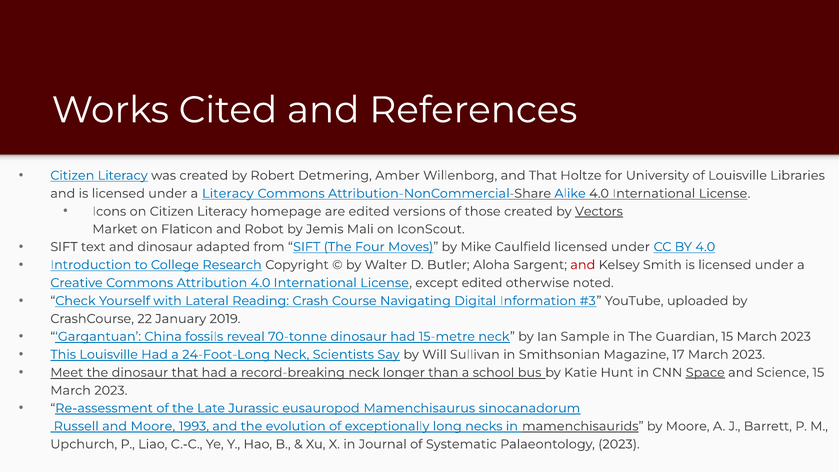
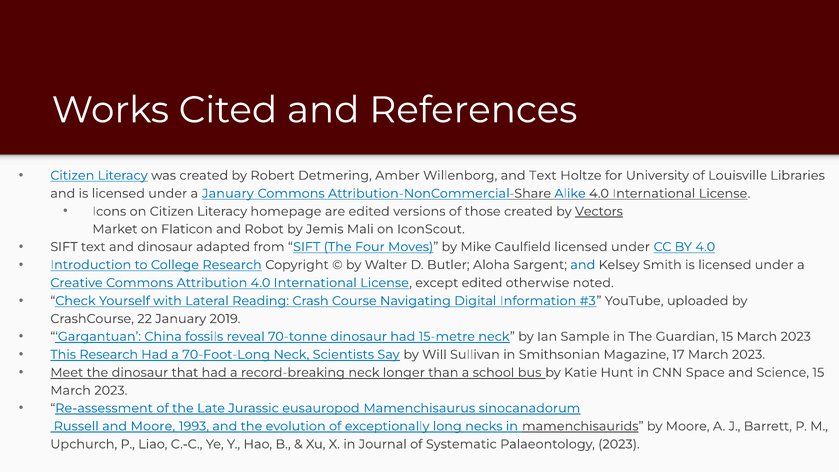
and That: That -> Text (543, 175)
a Literacy: Literacy -> January (228, 193)
and colour: red -> blue (583, 265)
This Louisville: Louisville -> Research (109, 355)
24-Foot-Long: 24-Foot-Long -> 70-Foot-Long (226, 355)
Space underline: present -> none (705, 373)
